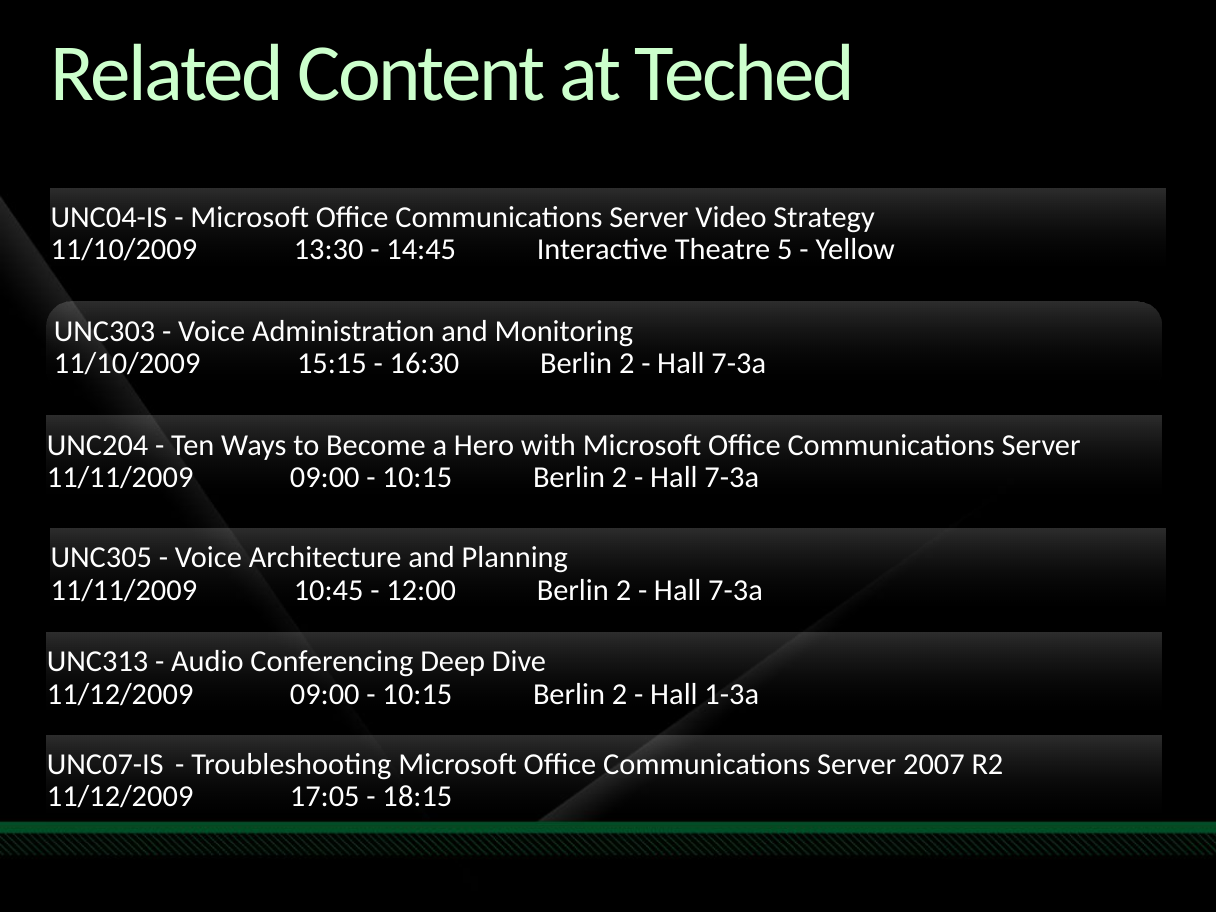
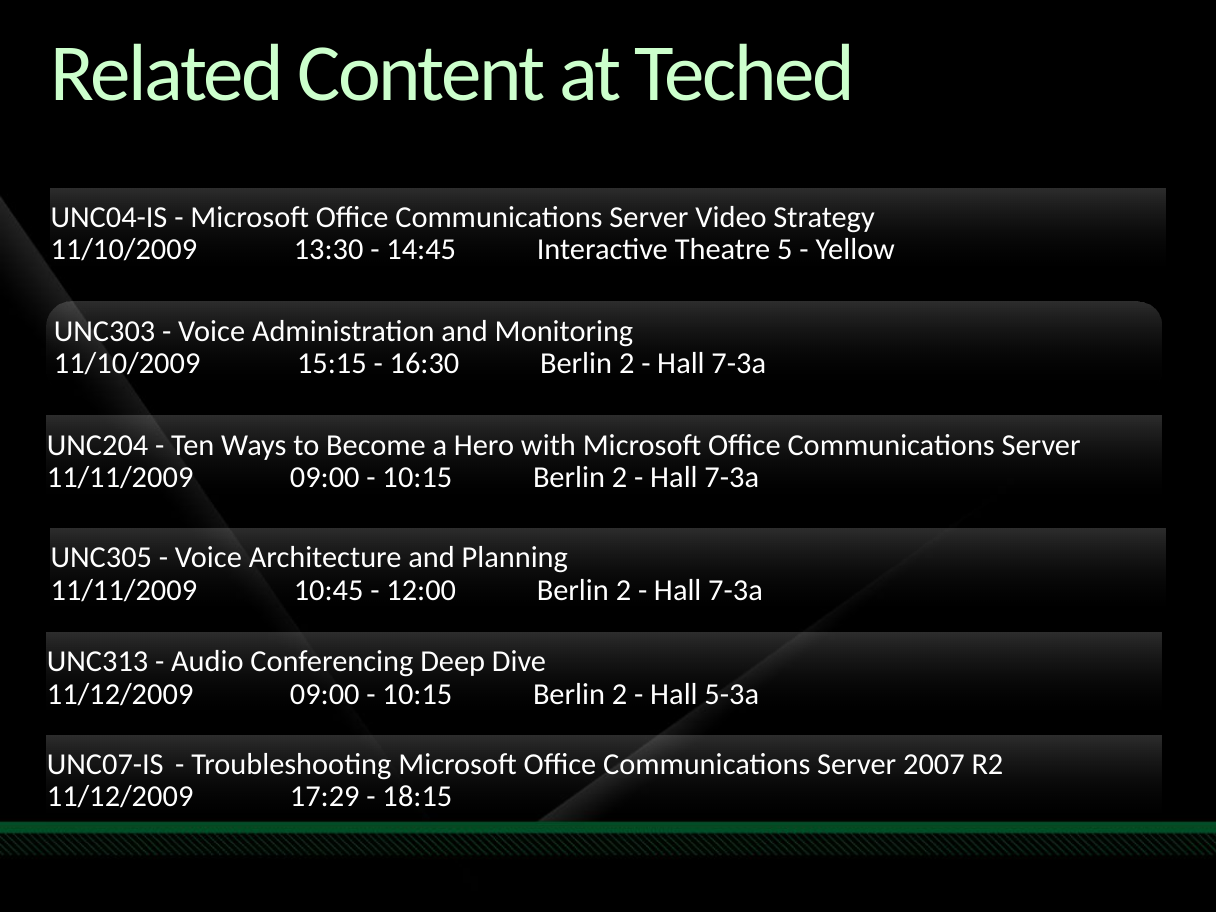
1-3a: 1-3a -> 5-3a (732, 694)
17:05: 17:05 -> 17:29 (325, 797)
